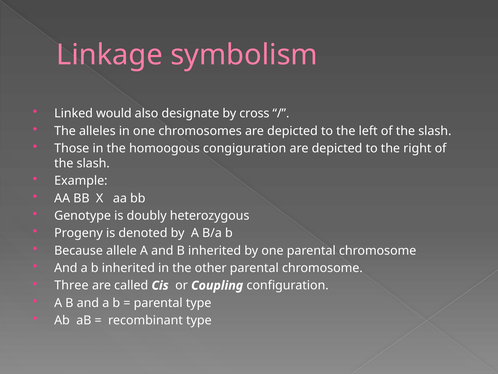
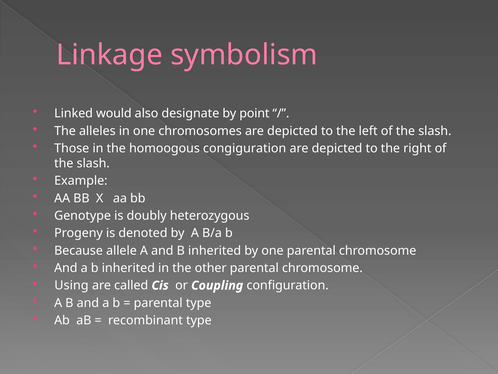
cross: cross -> point (254, 113)
Three: Three -> Using (71, 285)
